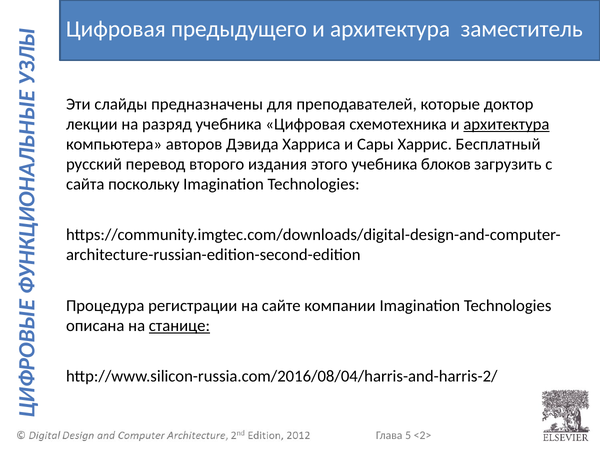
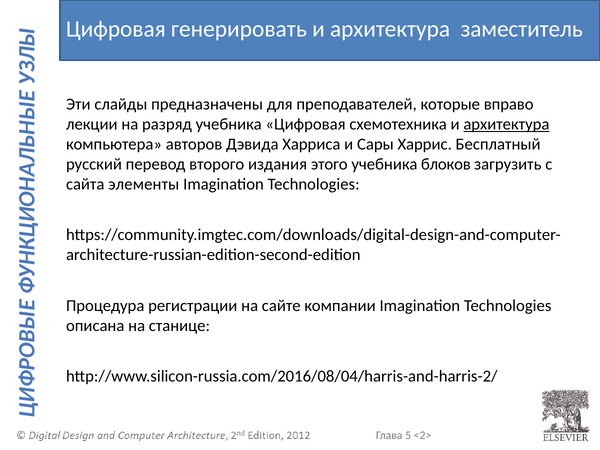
предыдущего: предыдущего -> генерировать (239, 29)
доктор: доктор -> вправо (509, 104)
поскольку: поскольку -> элементы (144, 184)
станице underline: present -> none (179, 326)
